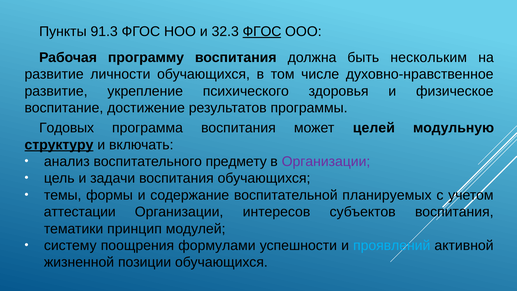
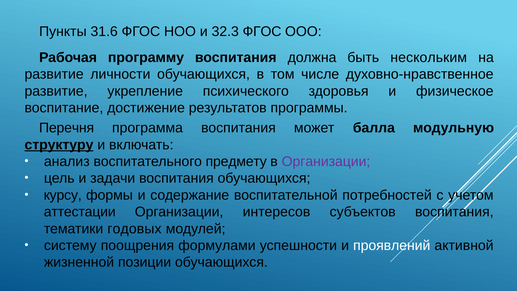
91.3: 91.3 -> 31.6 (104, 31)
ФГОС underline: present -> none (262, 31)
Годовых: Годовых -> Перечня (67, 128)
целей: целей -> балла (374, 128)
темы: темы -> курсу (63, 195)
планируемых: планируемых -> потребностей (387, 195)
принцип: принцип -> годовых (134, 229)
проявлений colour: light blue -> white (392, 245)
